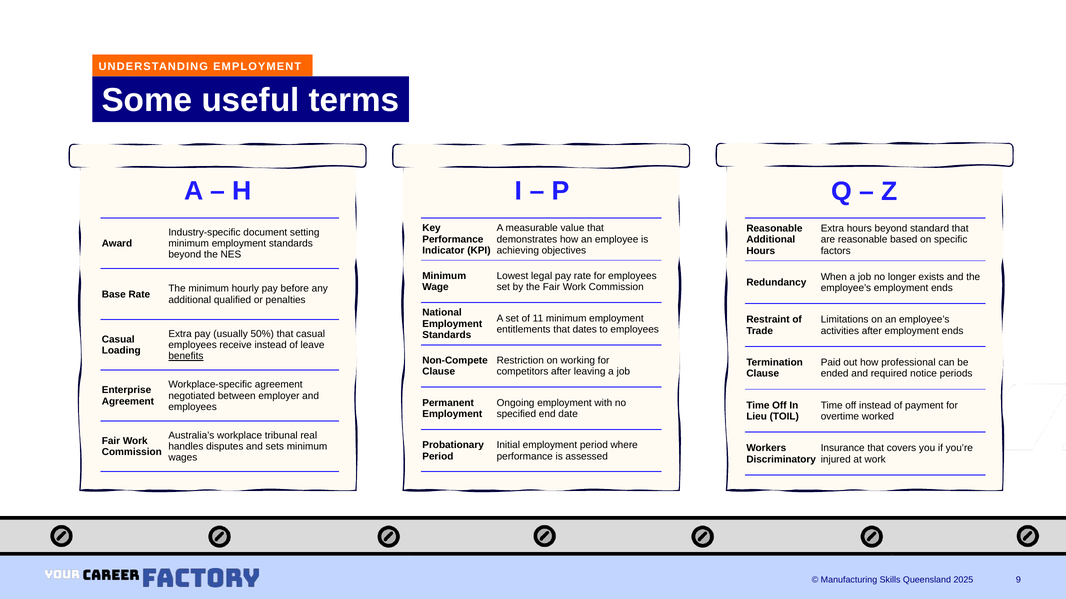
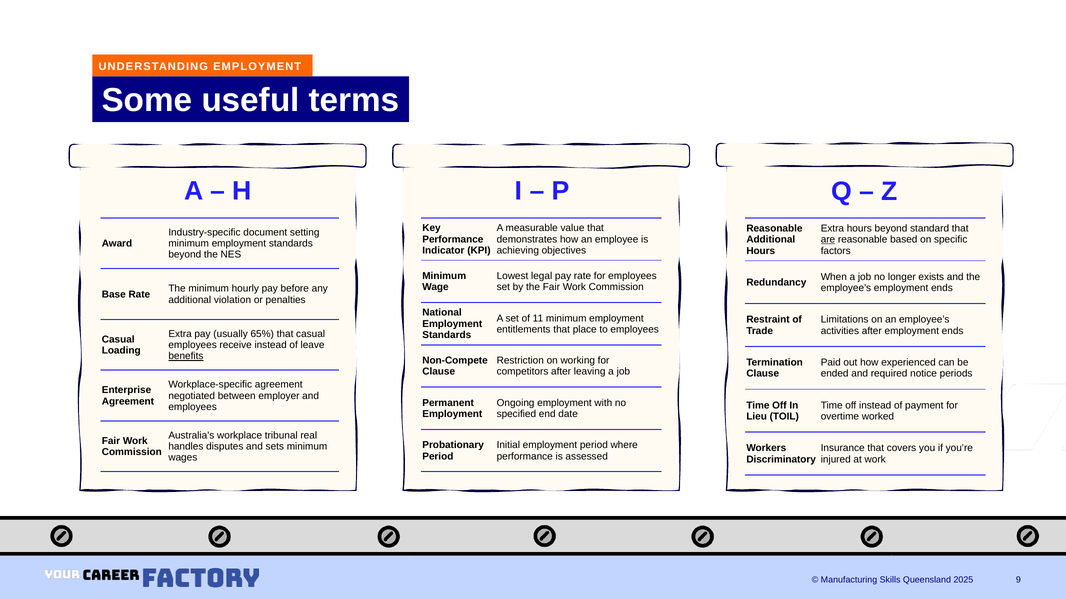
are underline: none -> present (828, 240)
qualified: qualified -> violation (232, 300)
dates: dates -> place (585, 330)
50%: 50% -> 65% (262, 334)
professional: professional -> experienced (908, 363)
